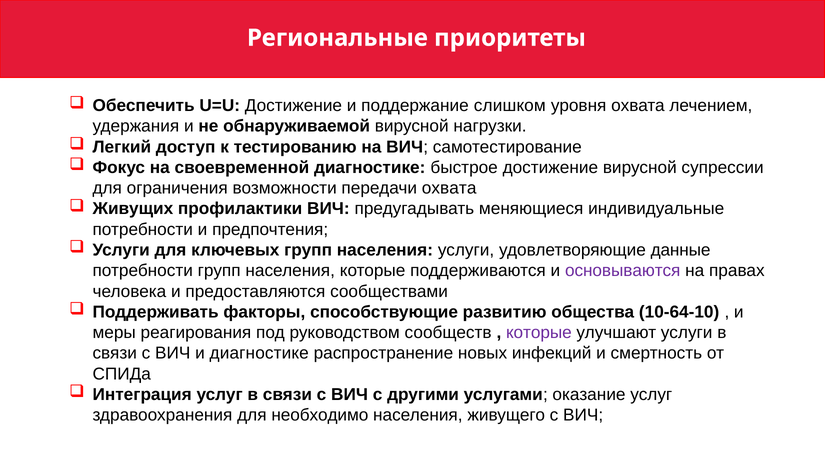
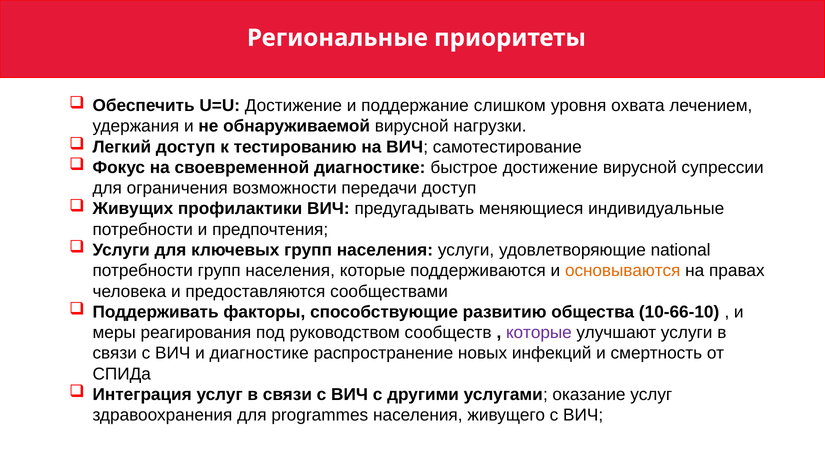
передачи охвата: охвата -> доступ (449, 188)
данные: данные -> national (681, 250)
основываются colour: purple -> orange (623, 271)
10-64-10: 10-64-10 -> 10-66-10 (679, 312)
необходимо: необходимо -> programmes (320, 415)
